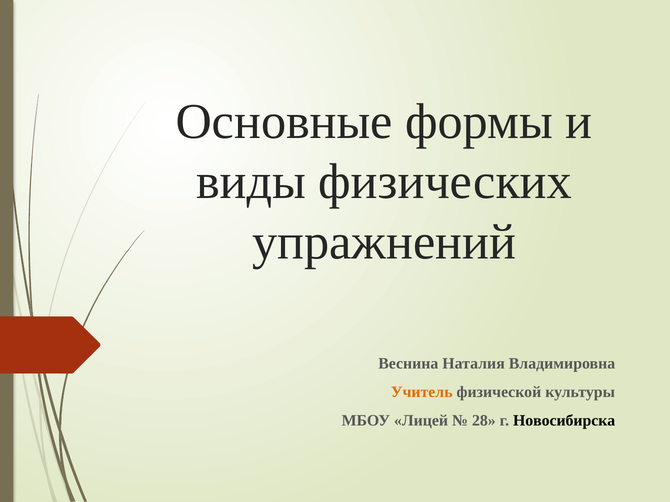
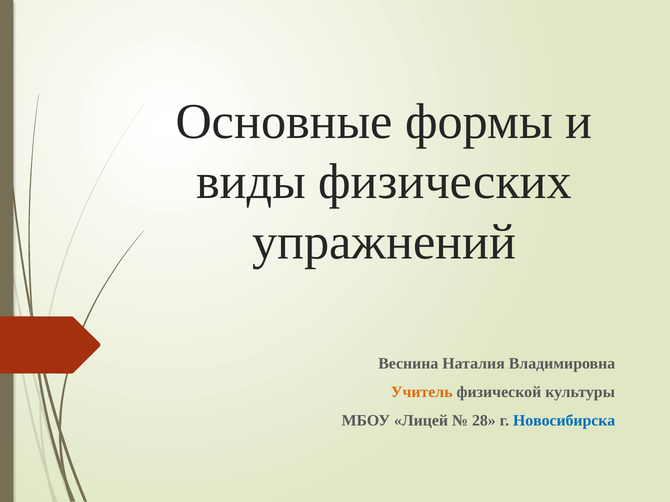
Новосибирска colour: black -> blue (564, 421)
